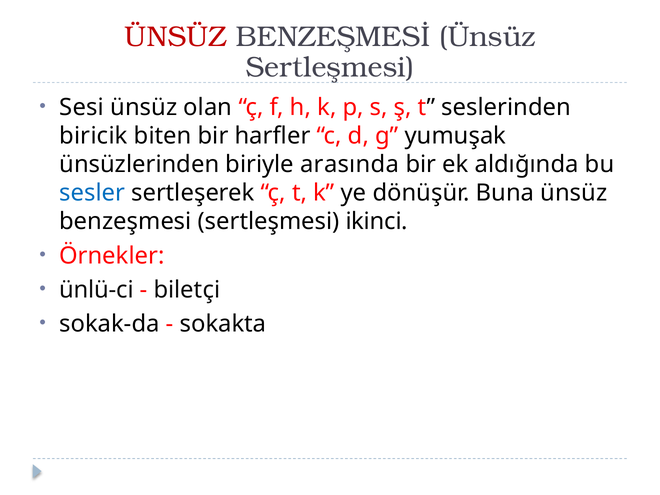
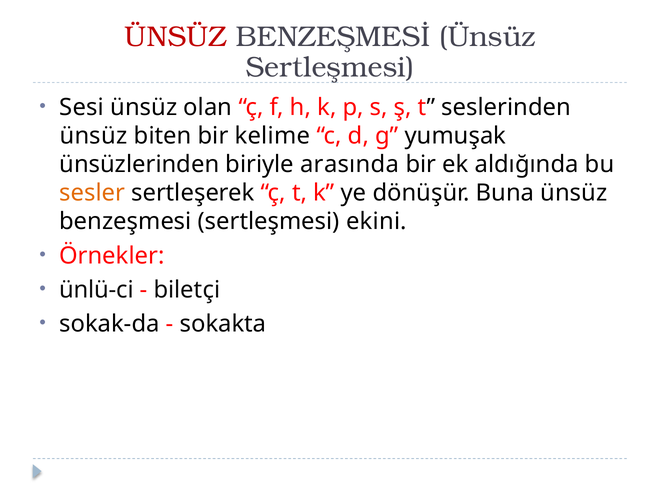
biricik: biricik -> ünsüz (93, 136)
harfler: harfler -> kelime (272, 136)
sesler colour: blue -> orange (92, 193)
ikinci: ikinci -> ekini (376, 222)
